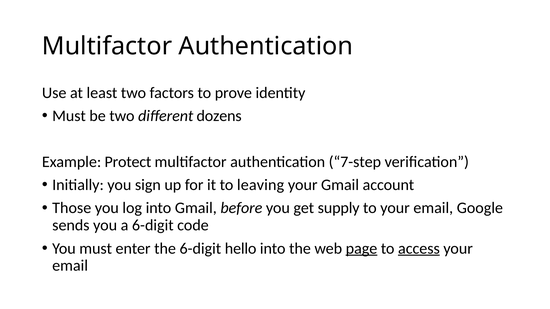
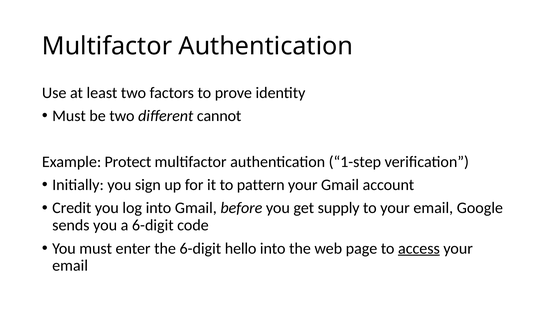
dozens: dozens -> cannot (219, 116)
7-step: 7-step -> 1-step (355, 162)
leaving: leaving -> pattern (261, 185)
Those: Those -> Credit (72, 208)
page underline: present -> none (361, 249)
